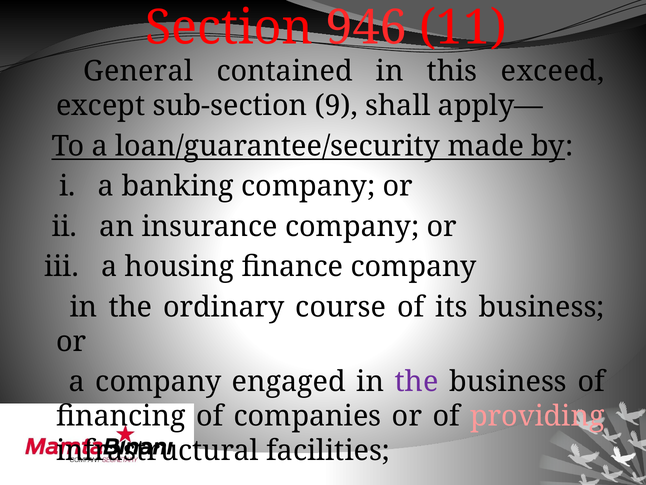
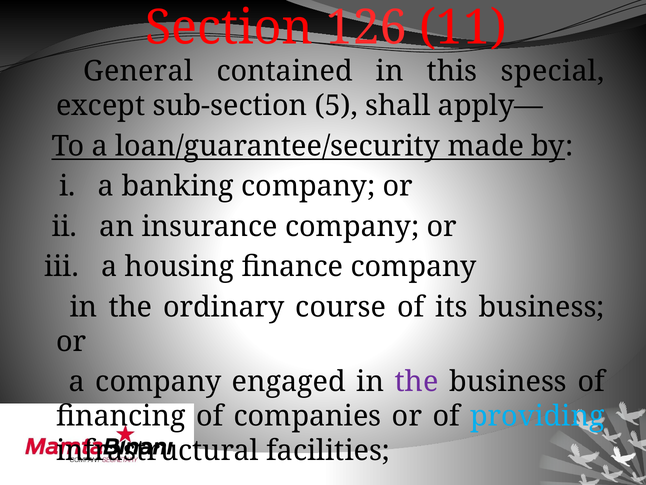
946: 946 -> 126 (366, 28)
exceed: exceed -> special (553, 71)
9: 9 -> 5 (336, 106)
providing colour: pink -> light blue (537, 416)
